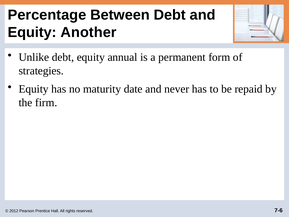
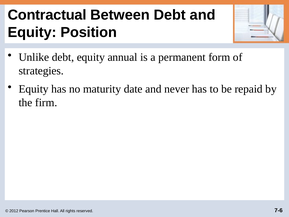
Percentage: Percentage -> Contractual (47, 15)
Another: Another -> Position (89, 32)
